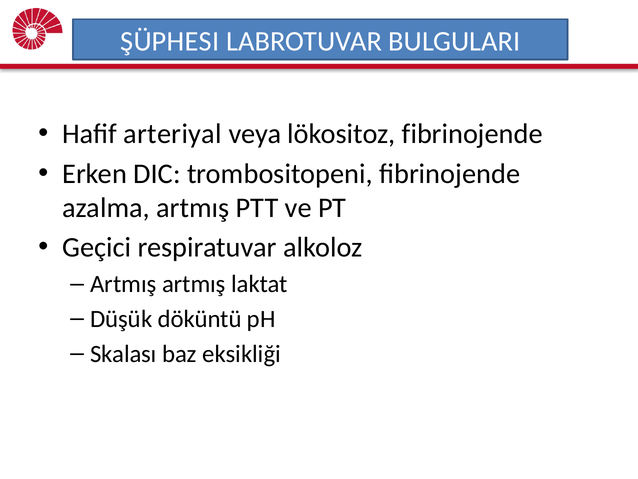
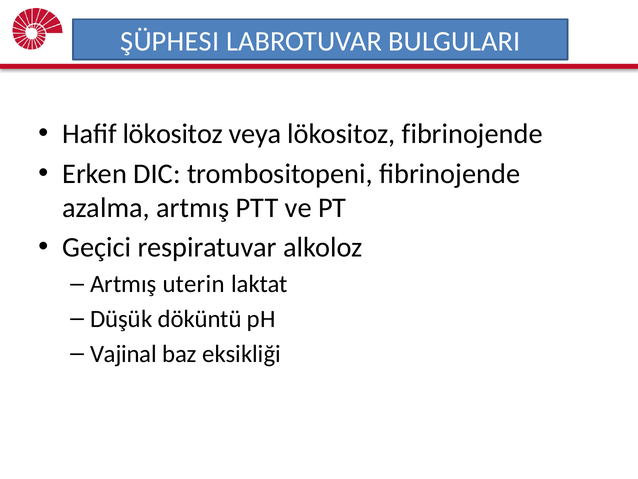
Hafif arteriyal: arteriyal -> lökositoz (173, 134)
Artmış artmış: artmış -> uterin (194, 284)
Skalası: Skalası -> Vajinal (123, 353)
